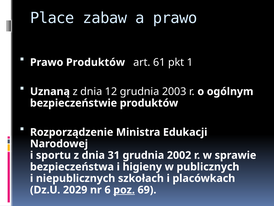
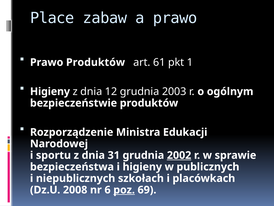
Uznaną: Uznaną -> Higieny (50, 91)
2002 underline: none -> present (179, 155)
2029: 2029 -> 2008 (75, 189)
